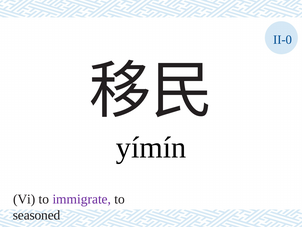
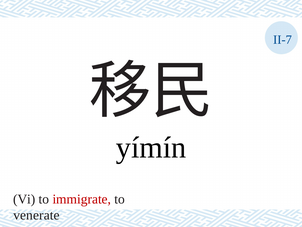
II-0: II-0 -> II-7 (282, 40)
immigrate colour: purple -> red (82, 199)
seasoned: seasoned -> venerate (36, 215)
